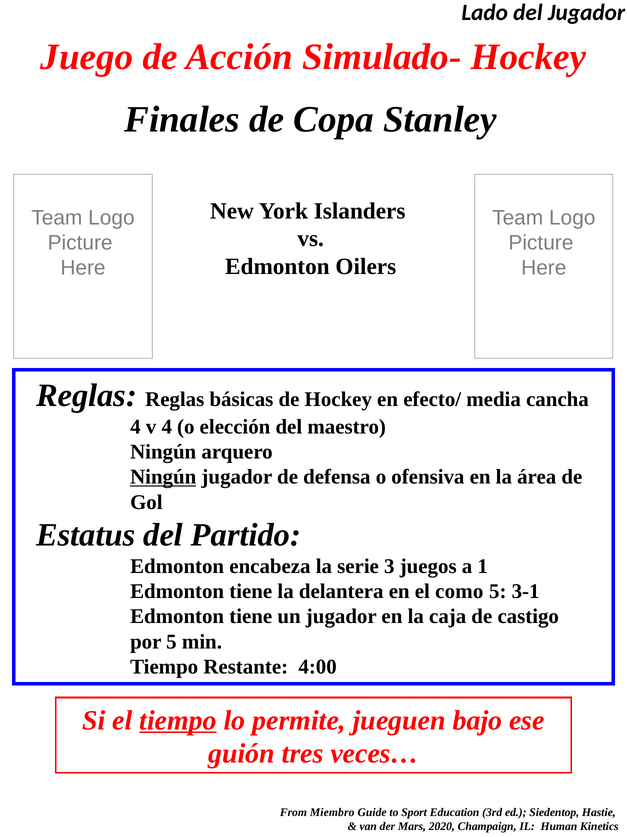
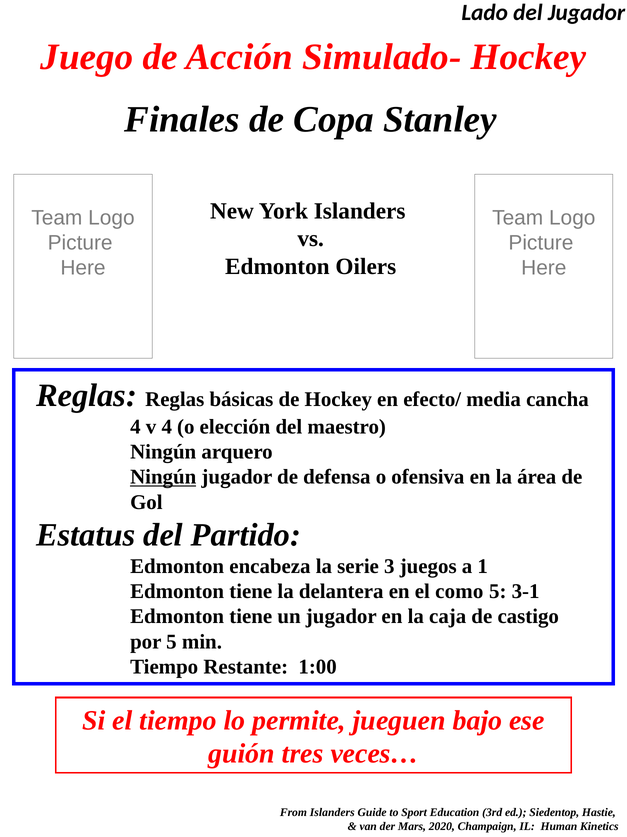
4:00: 4:00 -> 1:00 (318, 666)
tiempo underline: present -> none (178, 719)
From Miembro: Miembro -> Islanders (332, 811)
